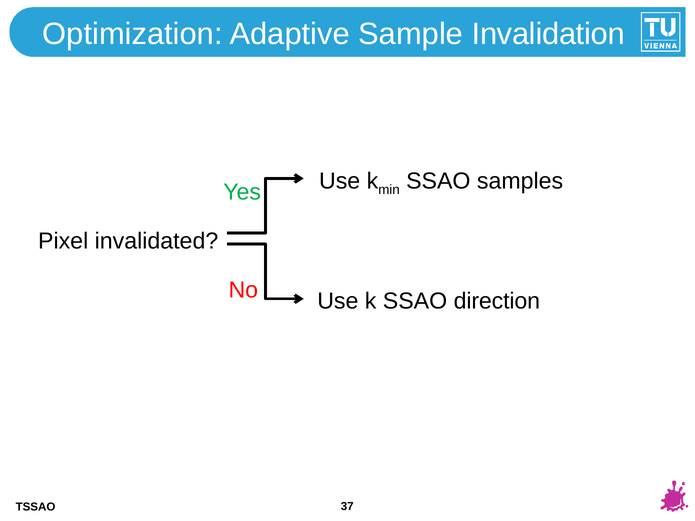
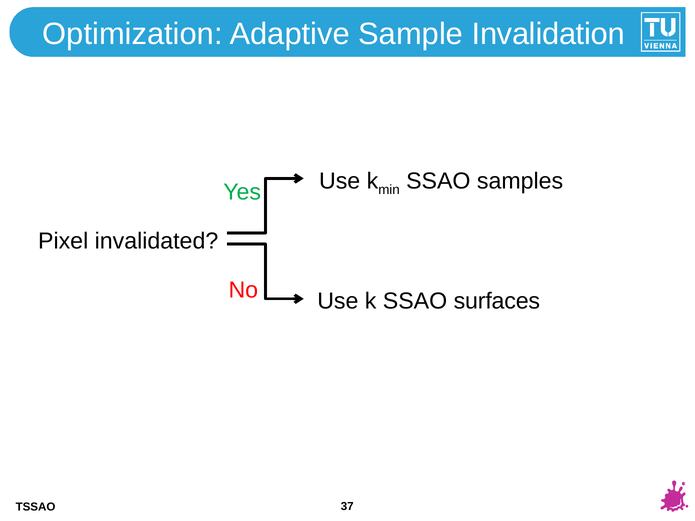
direction: direction -> surfaces (497, 301)
